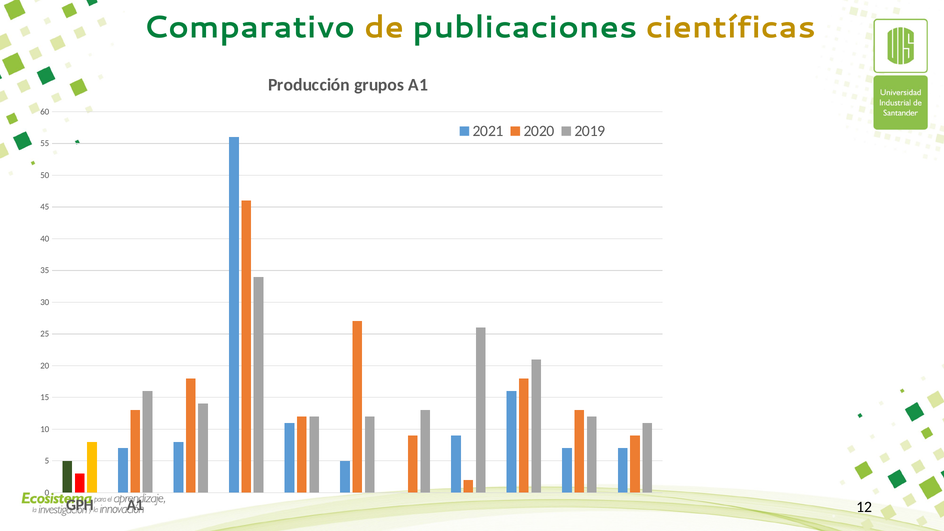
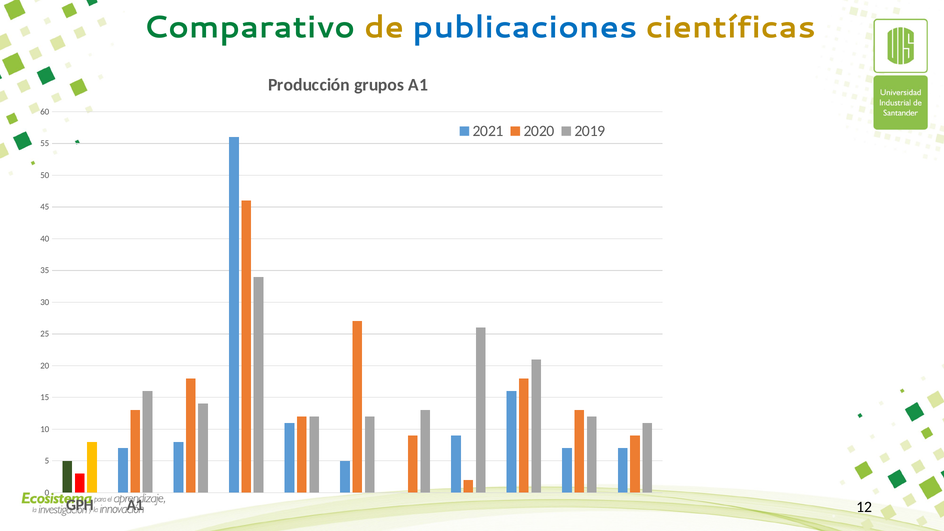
publicaciones colour: green -> blue (525, 28)
